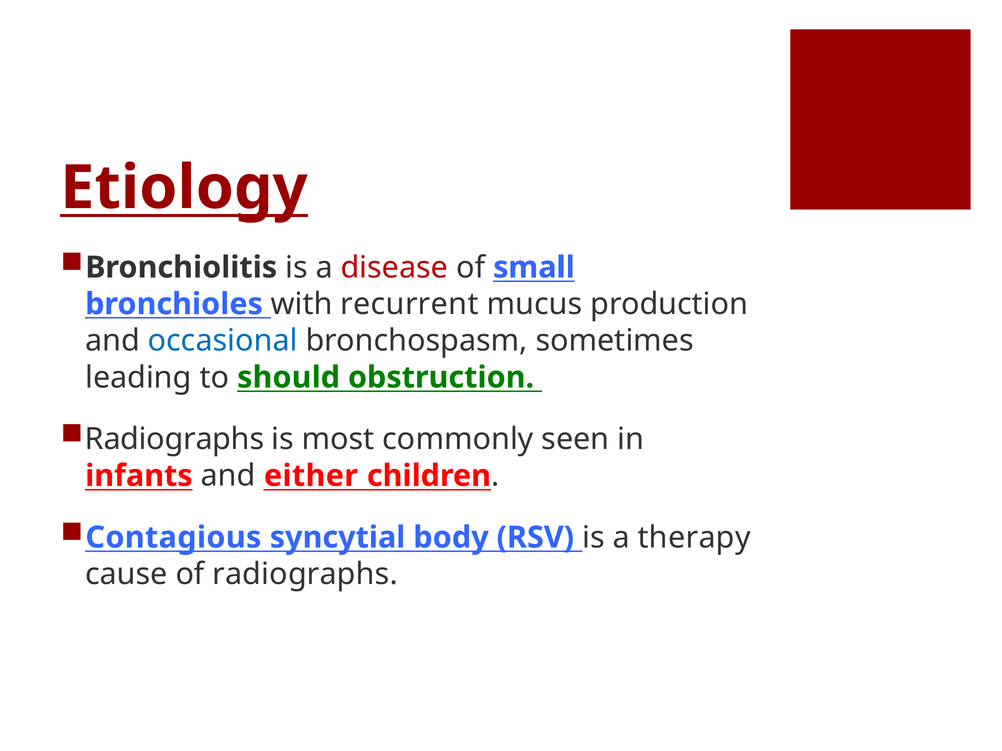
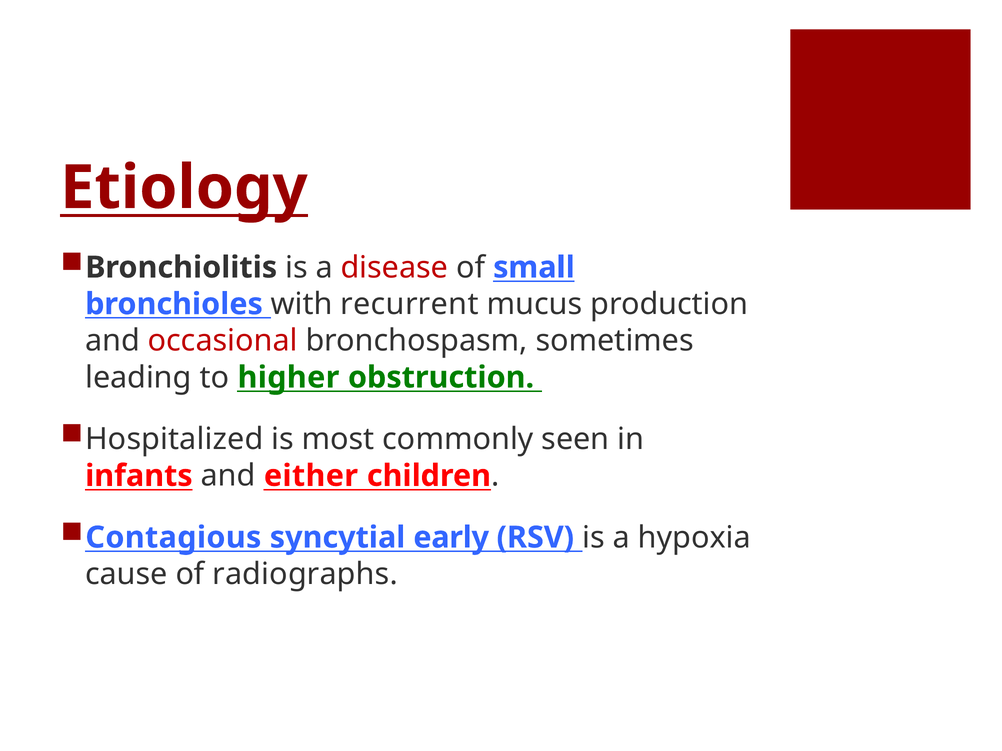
occasional colour: blue -> red (223, 341)
should: should -> higher (288, 378)
Radiographs: Radiographs -> Hospitalized (174, 439)
body: body -> early (451, 538)
therapy: therapy -> hypoxia (694, 538)
